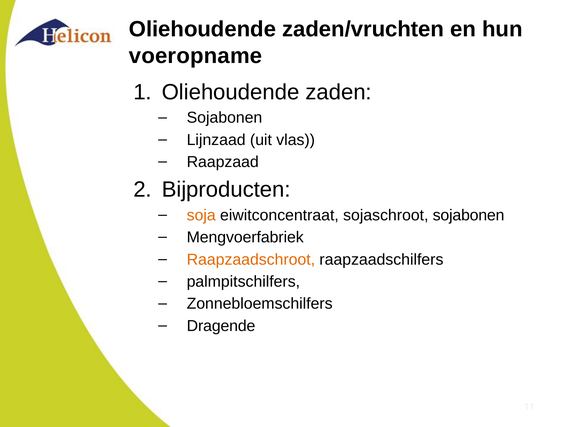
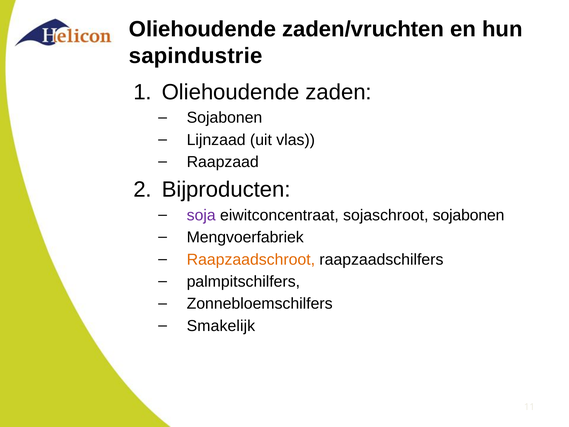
voeropname: voeropname -> sapindustrie (196, 56)
soja colour: orange -> purple (201, 215)
Dragende: Dragende -> Smakelijk (221, 326)
